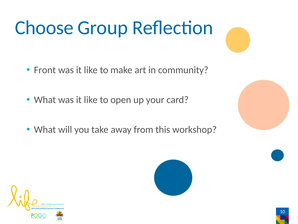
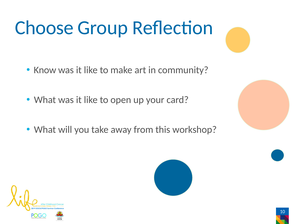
Front: Front -> Know (45, 70)
